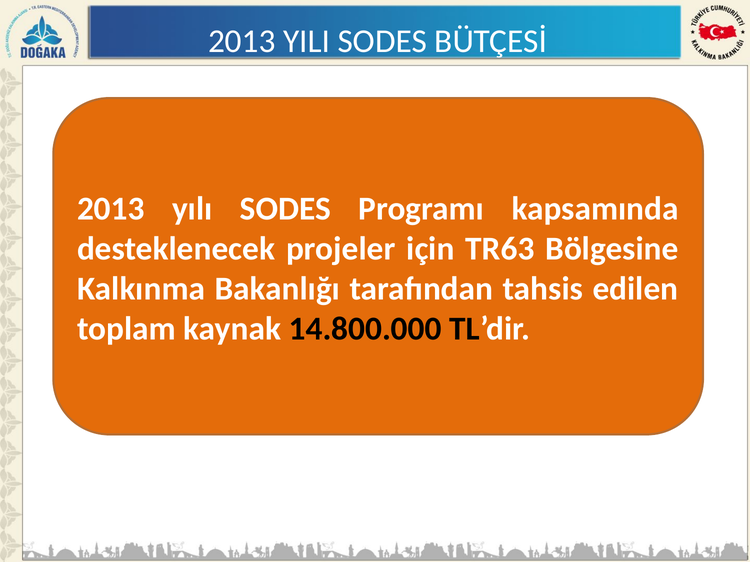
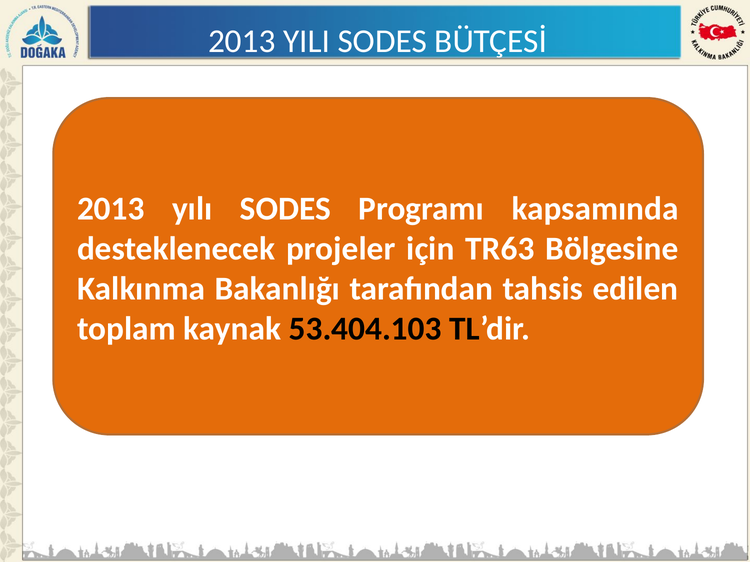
14.800.000: 14.800.000 -> 53.404.103 (365, 329)
